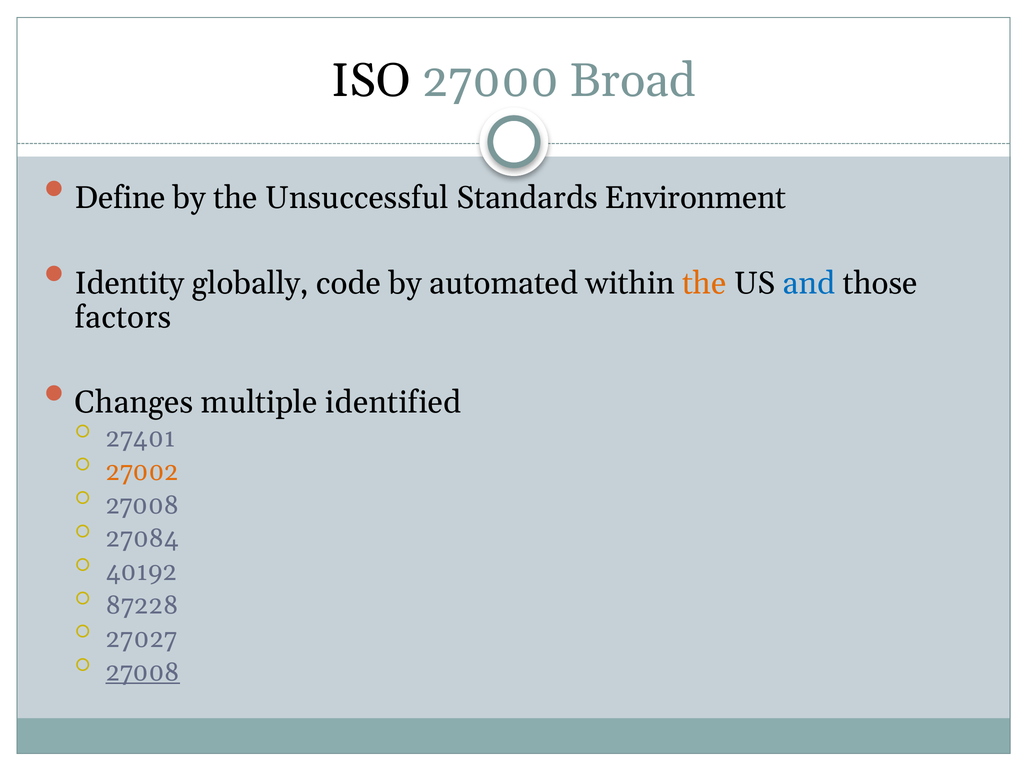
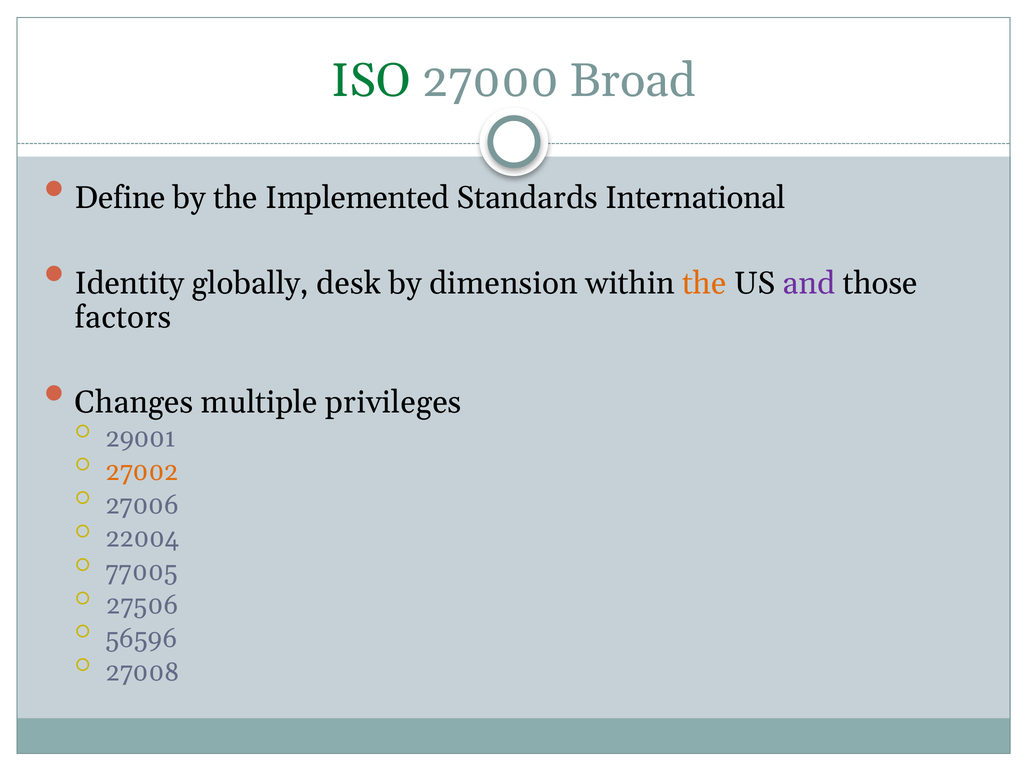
ISO colour: black -> green (371, 81)
Unsuccessful: Unsuccessful -> Implemented (357, 198)
Environment: Environment -> International (695, 198)
code: code -> desk (349, 283)
automated: automated -> dimension (504, 283)
and colour: blue -> purple (809, 283)
identified: identified -> privileges (393, 403)
27401: 27401 -> 29001 (141, 438)
27008: 27008 -> 27006 (142, 505)
27084: 27084 -> 22004 (142, 538)
40192: 40192 -> 77005 (142, 572)
87228: 87228 -> 27506 (142, 605)
27027: 27027 -> 56596 (141, 639)
27008 underline: present -> none (143, 672)
